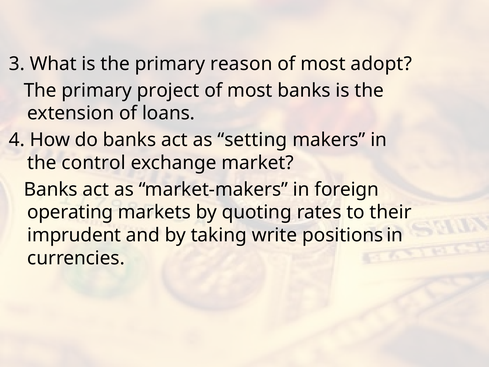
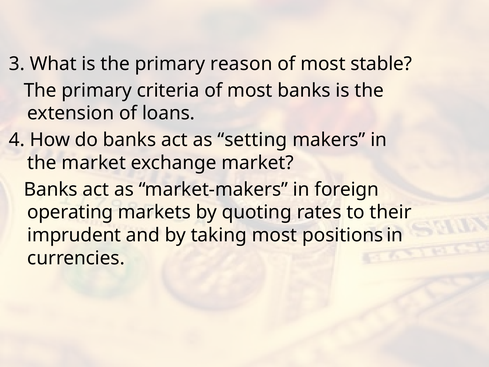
adopt: adopt -> stable (381, 64)
project: project -> criteria (168, 90)
the control: control -> market (94, 163)
taking write: write -> most (274, 235)
